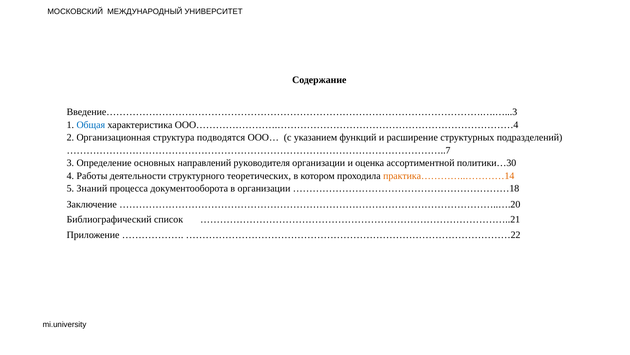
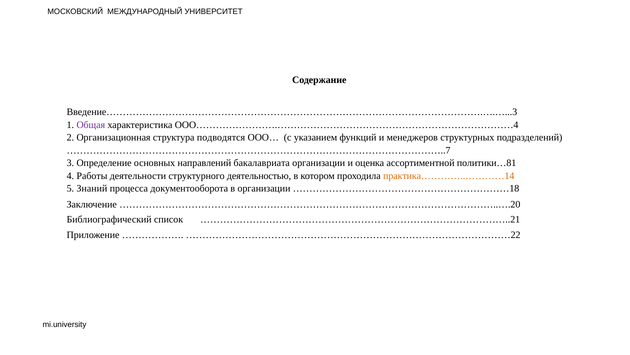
Общая colour: blue -> purple (91, 125)
расширение: расширение -> менеджеров (412, 137)
руководителя: руководителя -> бакалавриата (262, 163)
политики…30: политики…30 -> политики…81 (487, 163)
теоретических: теоретических -> деятельностью (259, 176)
